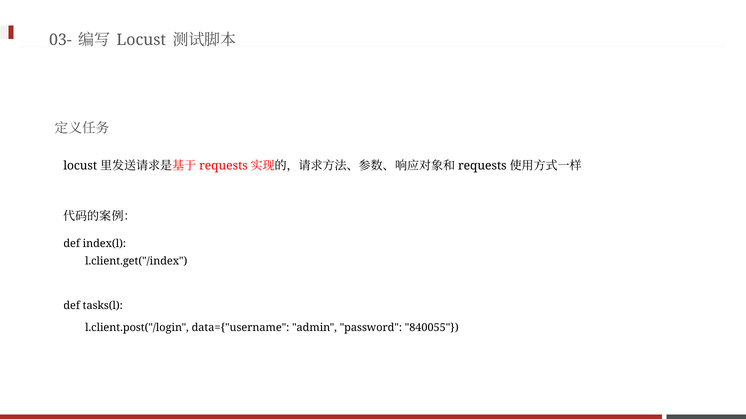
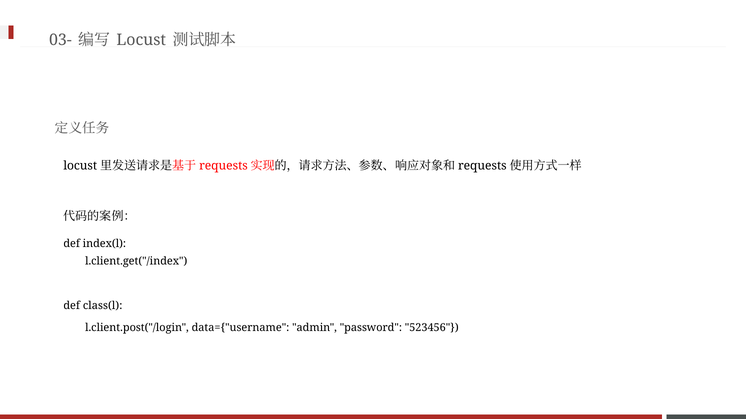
tasks(l: tasks(l -> class(l (103, 306)
840055: 840055 -> 523456 (432, 328)
